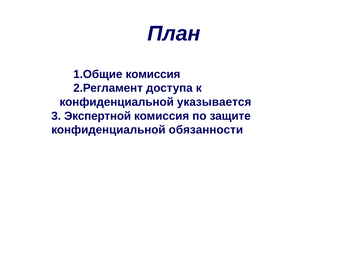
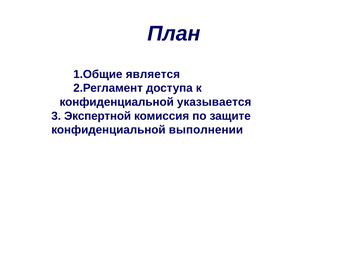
комиссия: комиссия -> является (153, 74)
обязанности: обязанности -> выполнении (206, 130)
